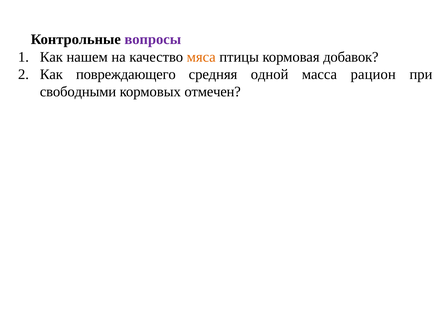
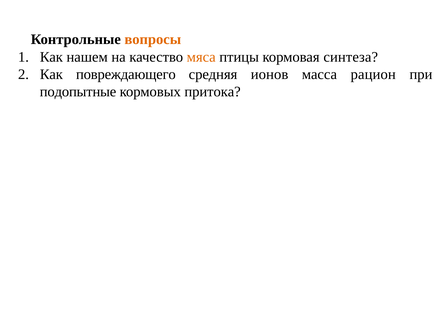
вопросы colour: purple -> orange (153, 40)
добавок: добавок -> синтеза (351, 57)
одной: одной -> ионов (270, 75)
свободными: свободными -> подопытные (78, 92)
отмечен: отмечен -> притока (213, 92)
